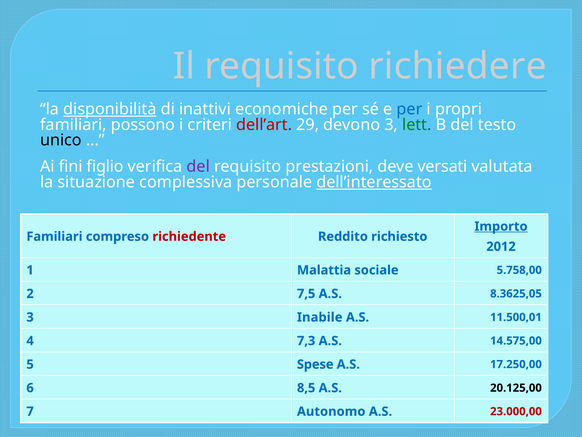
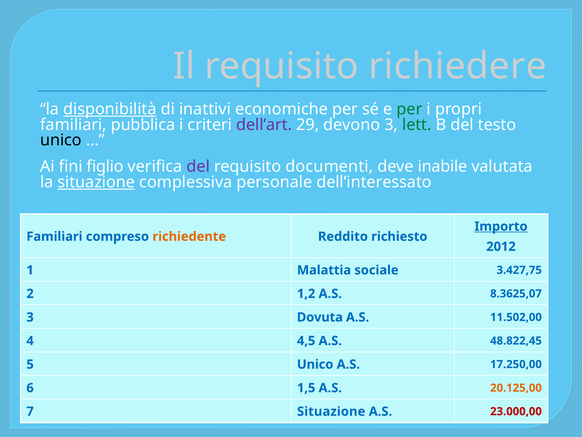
per colour: blue -> green (410, 109)
possono: possono -> pubblica (143, 125)
dell’art colour: red -> purple (264, 125)
prestazioni: prestazioni -> documenti (329, 166)
versati: versati -> inabile (443, 166)
situazione underline: none -> present (96, 182)
dell’interessato underline: present -> none (374, 182)
richiedente colour: red -> orange (189, 236)
5.758,00: 5.758,00 -> 3.427,75 (519, 270)
7,5: 7,5 -> 1,2 (306, 293)
8.3625,05: 8.3625,05 -> 8.3625,07 (516, 293)
Inabile: Inabile -> Dovuta (320, 317)
11.500,01: 11.500,01 -> 11.502,00 (516, 317)
7,3: 7,3 -> 4,5 (306, 340)
14.575,00: 14.575,00 -> 48.822,45 (516, 340)
5 Spese: Spese -> Unico (315, 364)
8,5: 8,5 -> 1,5 (306, 388)
20.125,00 colour: black -> orange (516, 387)
7 Autonomo: Autonomo -> Situazione (331, 411)
